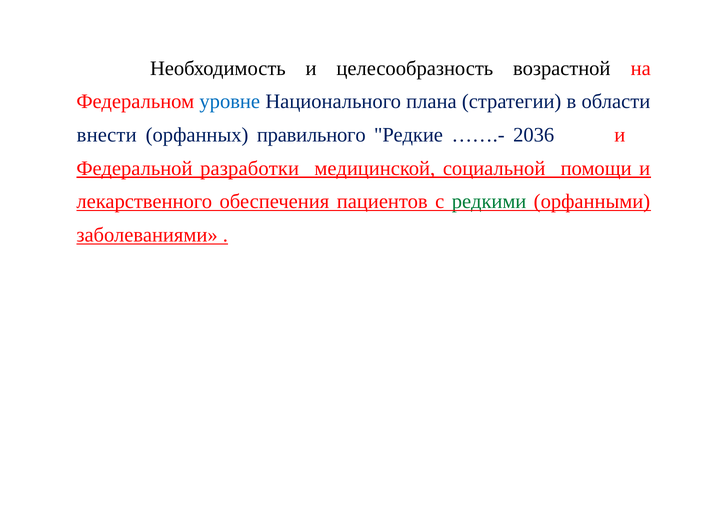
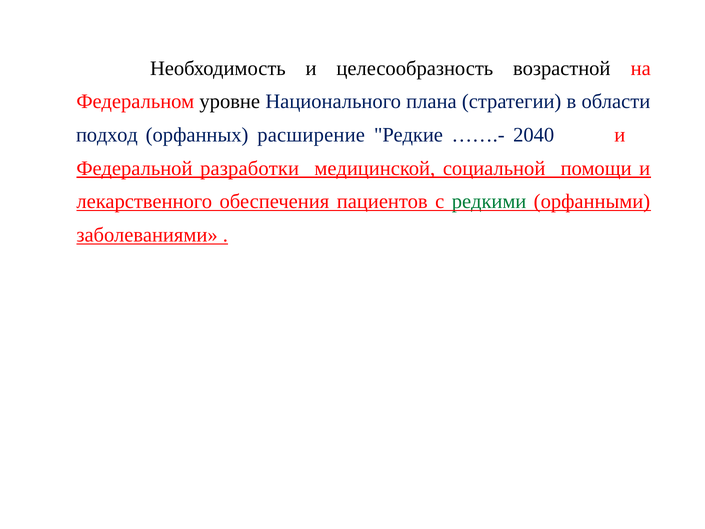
уровне colour: blue -> black (230, 102)
внести: внести -> подход (107, 135)
правильного: правильного -> расширение (311, 135)
2036: 2036 -> 2040 (534, 135)
